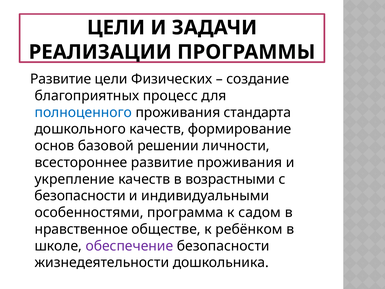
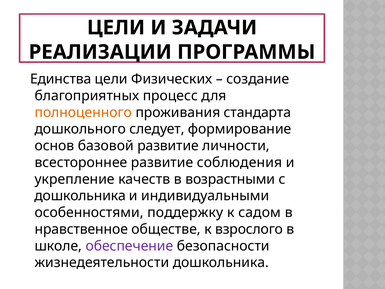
Развитие: Развитие -> Единства (61, 79)
полноценного colour: blue -> orange (83, 112)
дошкольного качеств: качеств -> следует (157, 129)
базовой решении: решении -> развитие (168, 146)
развитие проживания: проживания -> соблюдения (239, 162)
безопасности: безопасности -> дошкольника (80, 196)
программа: программа -> поддержку (185, 212)
ребёнком: ребёнком -> взрослого (249, 229)
